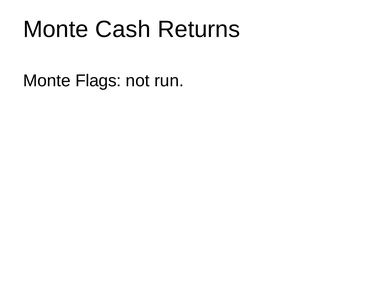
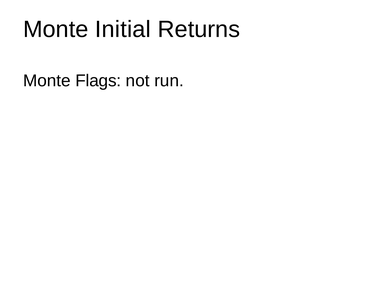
Cash: Cash -> Initial (123, 29)
